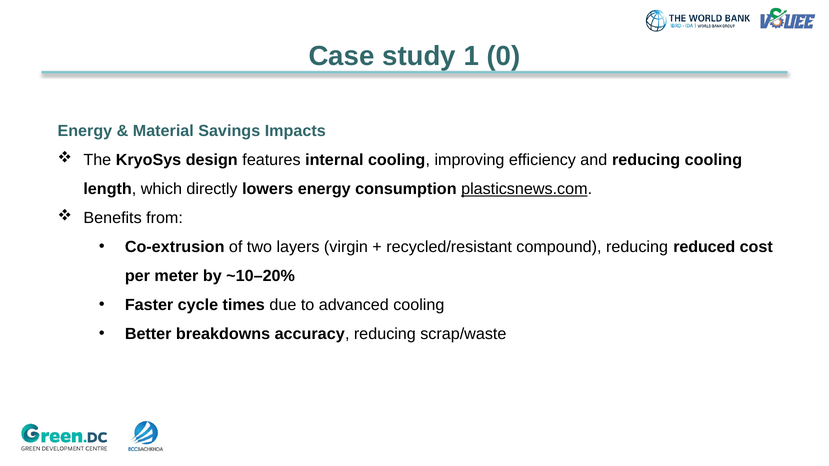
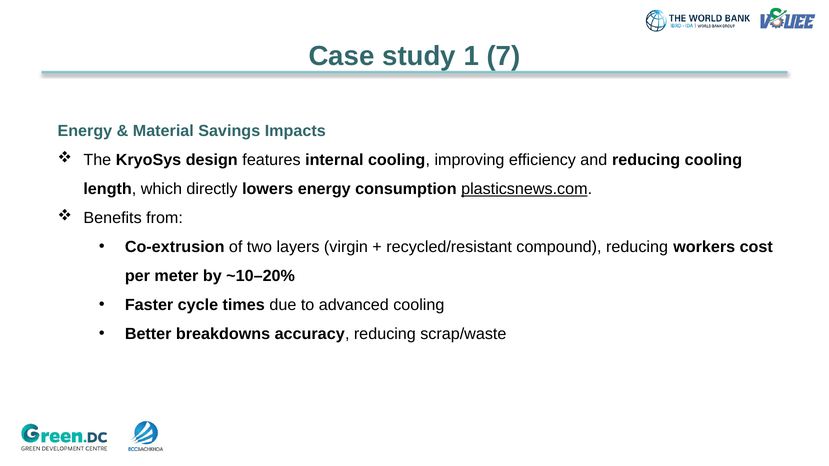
0: 0 -> 7 (503, 56)
reduced: reduced -> workers (704, 247)
